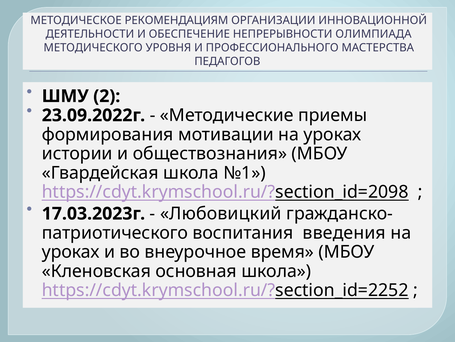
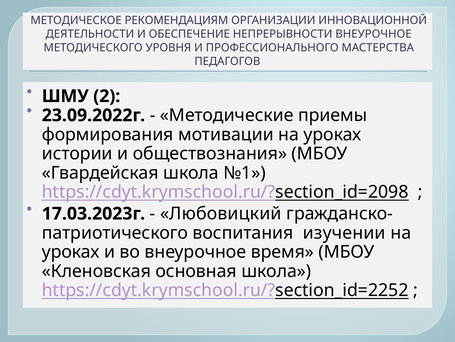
НЕПРЕРЫВНОСТИ ОЛИМПИАДА: ОЛИМПИАДА -> ВНЕУРОЧНОЕ (374, 34)
введения: введения -> изучении (344, 232)
